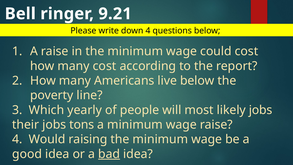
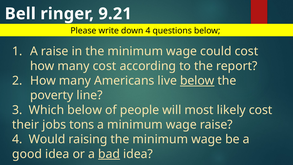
below underline: none -> present (197, 81)
Which yearly: yearly -> below (85, 110)
likely jobs: jobs -> cost (261, 110)
